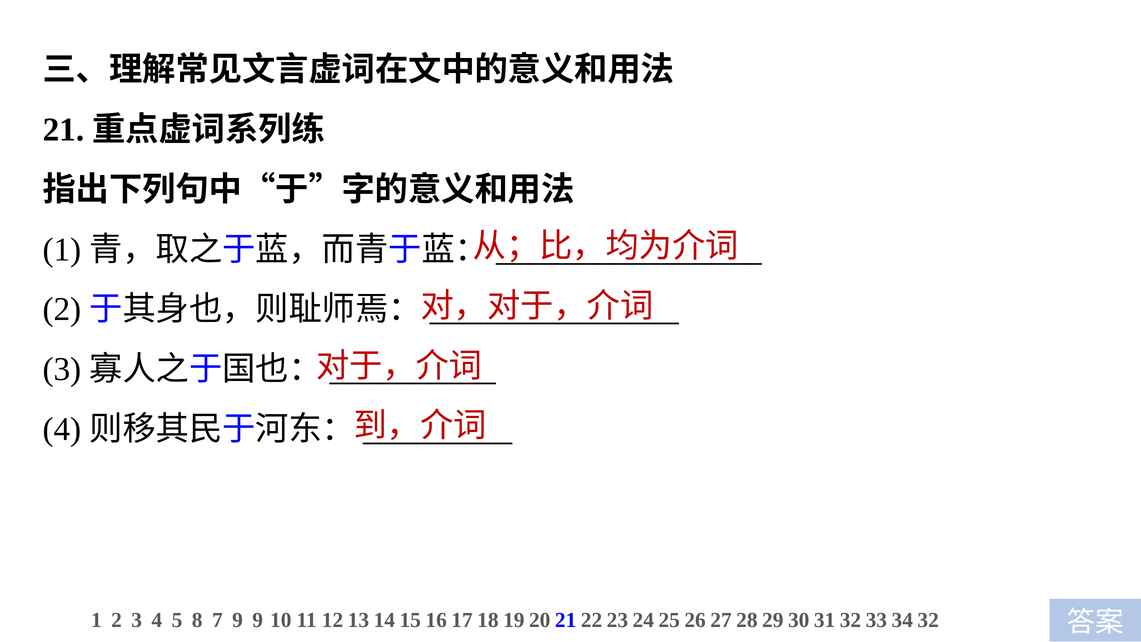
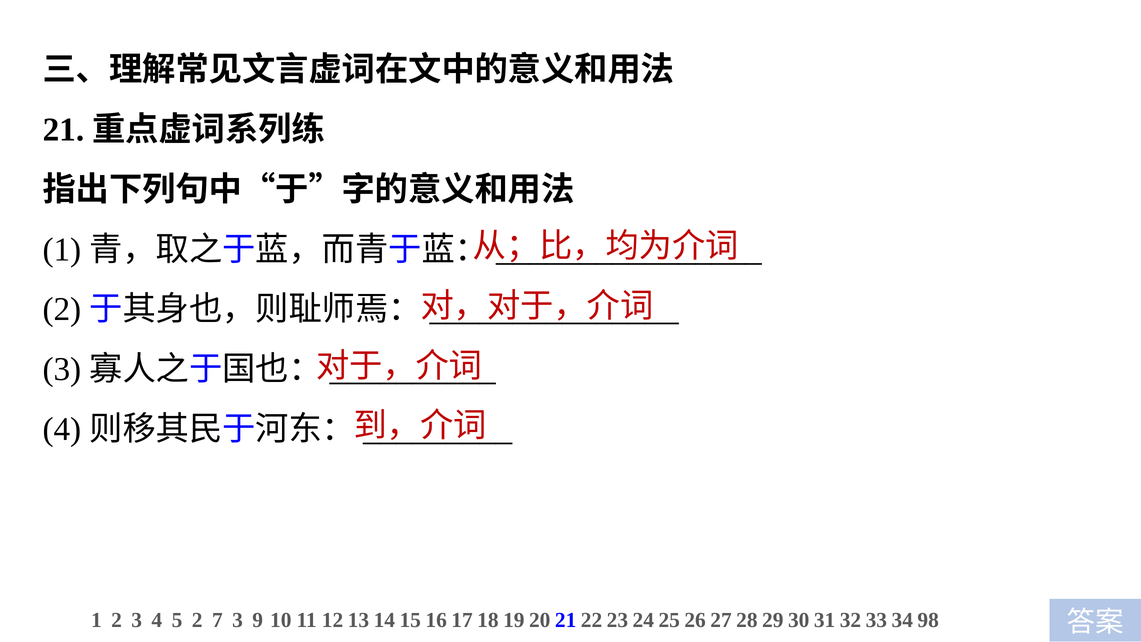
5 8: 8 -> 2 (197, 620)
7 9: 9 -> 3 (238, 620)
32: 32 -> 98 (928, 620)
